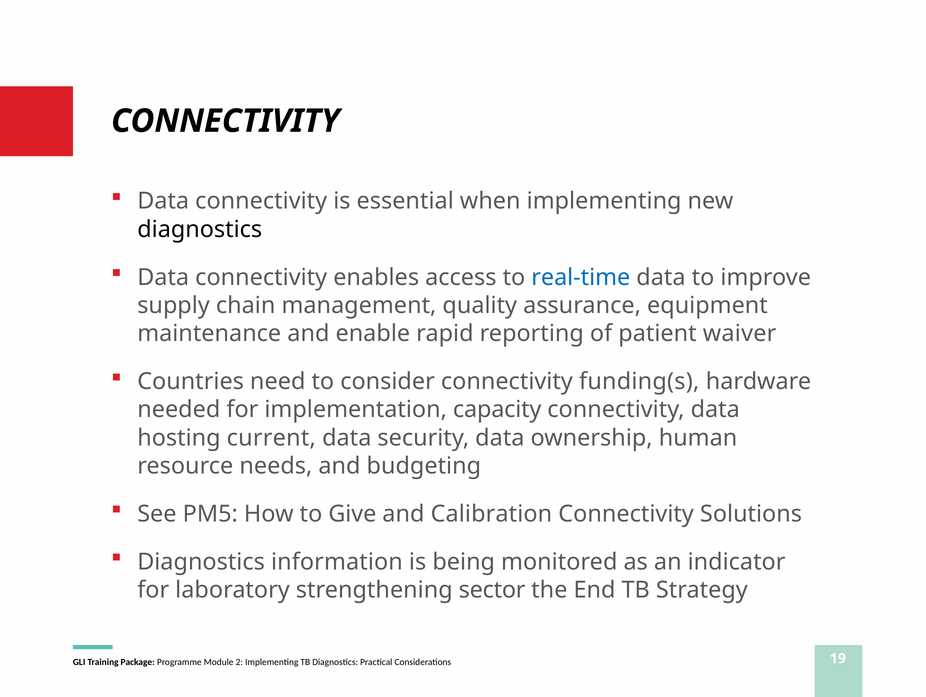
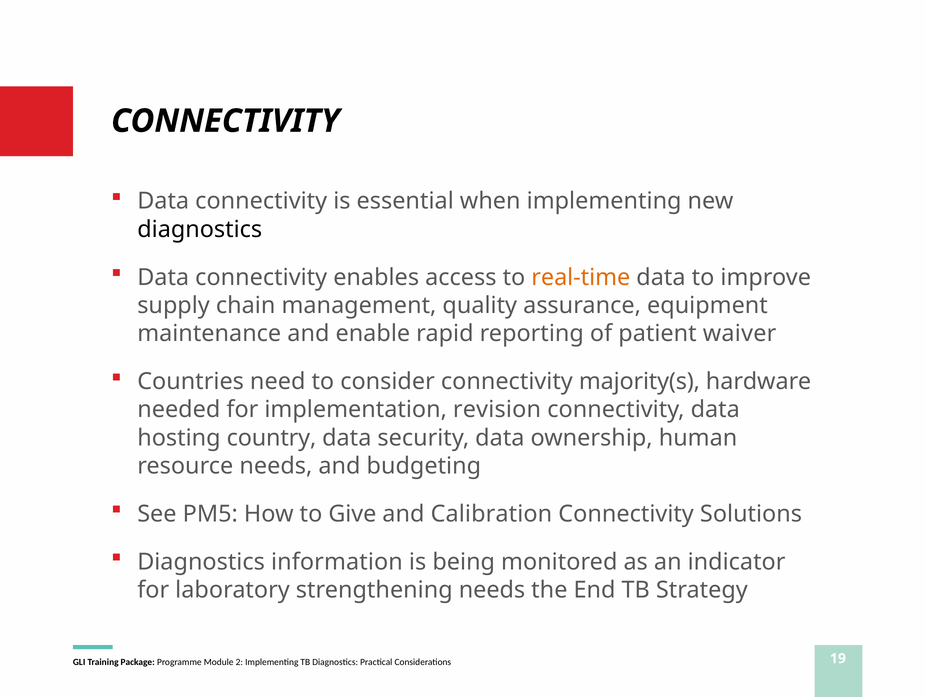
real-time colour: blue -> orange (581, 277)
funding(s: funding(s -> majority(s (639, 382)
capacity: capacity -> revision (497, 410)
current: current -> country (271, 438)
strengthening sector: sector -> needs (492, 590)
